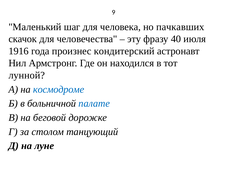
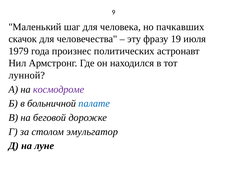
40: 40 -> 19 (176, 39)
1916: 1916 -> 1979 (19, 51)
кондитерский: кондитерский -> политических (124, 51)
космодроме colour: blue -> purple (59, 89)
танцующий: танцующий -> эмульгатор (92, 132)
